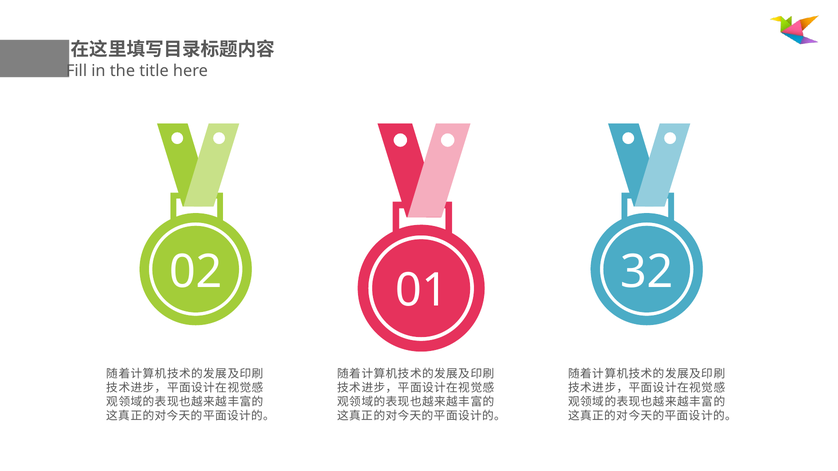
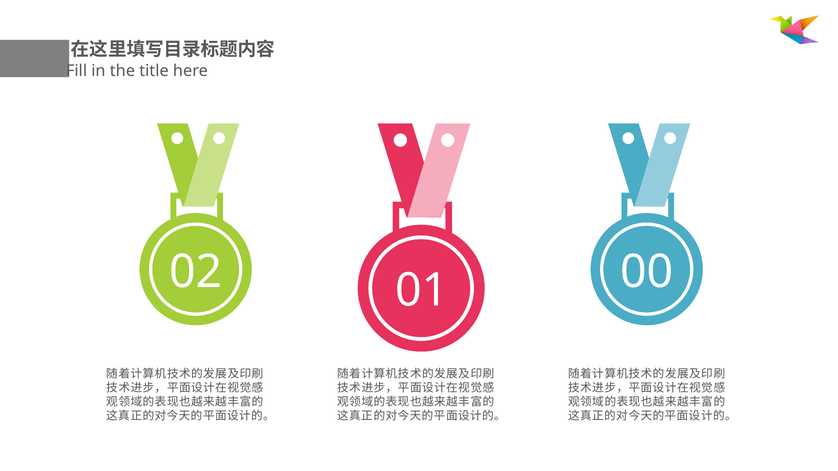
32: 32 -> 00 (647, 272)
